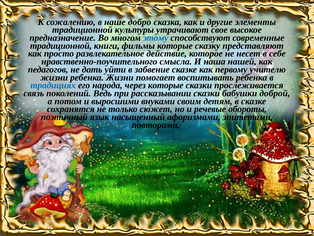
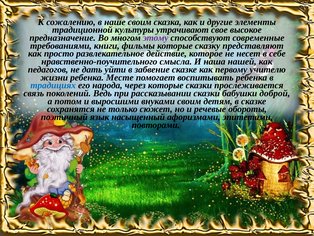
наше добро: добро -> своим (140, 22)
этому colour: blue -> purple (156, 38)
традиционной: традиционной -> требованиями (61, 46)
ребенка Жизни: Жизни -> Месте (120, 77)
